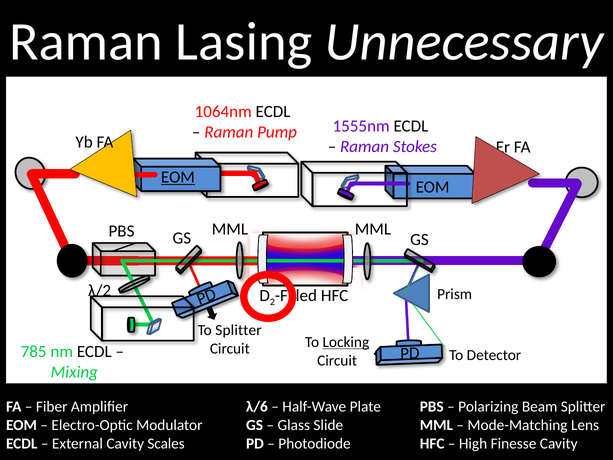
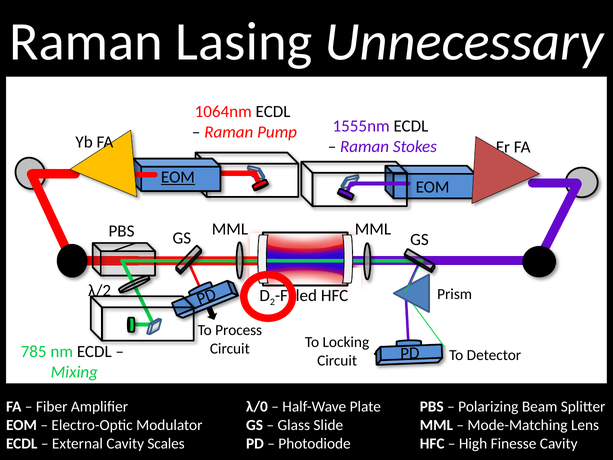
To Splitter: Splitter -> Process (239, 330)
Locking underline: present -> none (346, 342)
λ/6: λ/6 -> λ/0 (257, 407)
